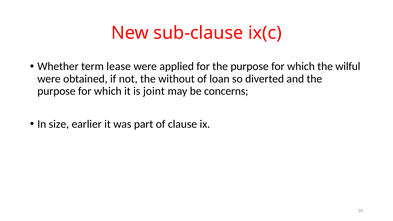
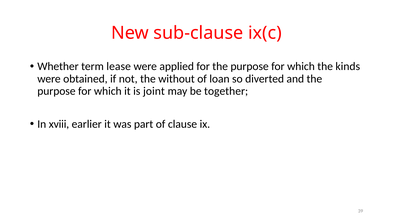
wilful: wilful -> kinds (348, 66)
concerns: concerns -> together (226, 91)
size: size -> xviii (59, 124)
